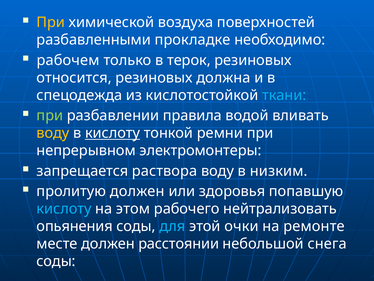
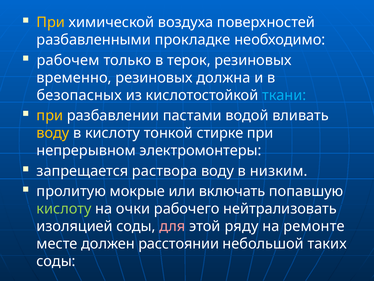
относится: относится -> временно (74, 78)
спецодежда: спецодежда -> безопасных (79, 95)
при colour: light green -> yellow (50, 115)
правила: правила -> пастами (192, 115)
кислоту underline: present -> none (113, 133)
ремни: ремни -> стирке (220, 133)
пролитую должен: должен -> мокрые (137, 191)
здоровья: здоровья -> включать (232, 191)
кислоту colour: light blue -> light green (64, 209)
этом: этом -> очки (133, 209)
опьянения: опьянения -> изоляцией (75, 226)
для colour: light blue -> pink (172, 226)
очки: очки -> ряду (241, 226)
снега: снега -> таких (327, 243)
